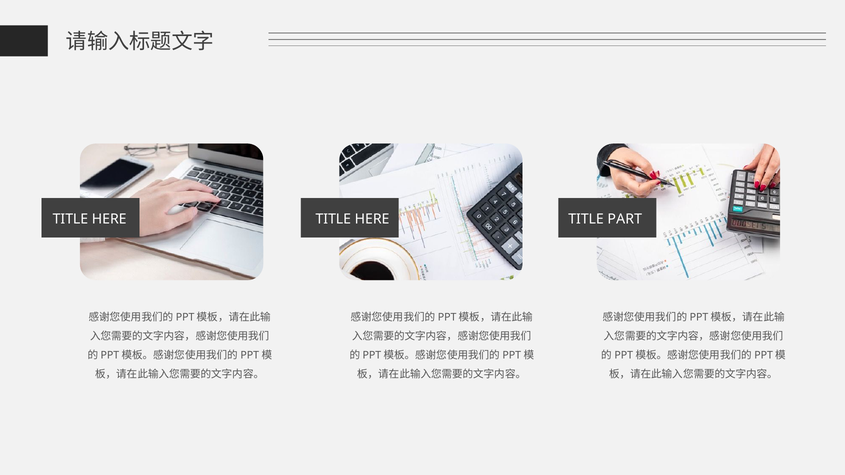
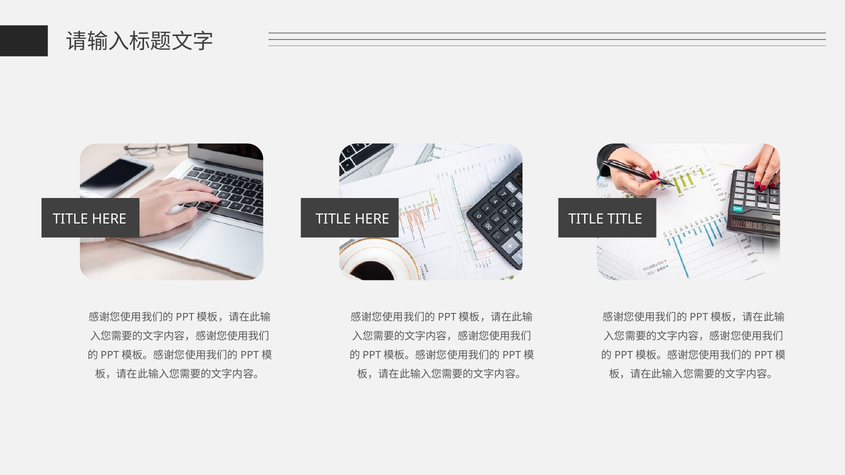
TITLE PART: PART -> TITLE (625, 219)
